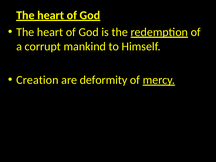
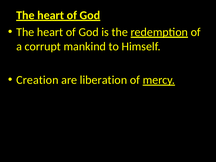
deformity: deformity -> liberation (103, 80)
